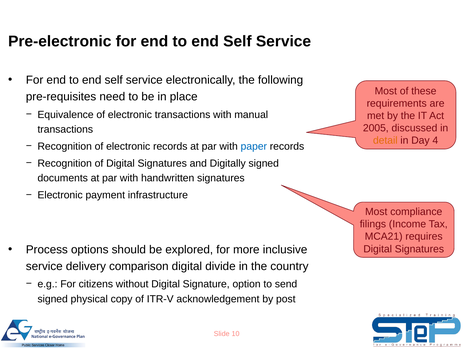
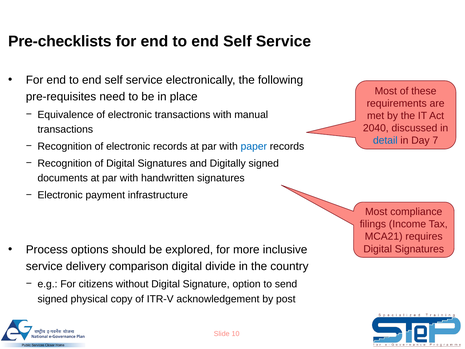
Pre-electronic: Pre-electronic -> Pre-checklists (60, 41)
2005: 2005 -> 2040 (376, 128)
detail colour: orange -> blue (385, 140)
4: 4 -> 7 (435, 140)
